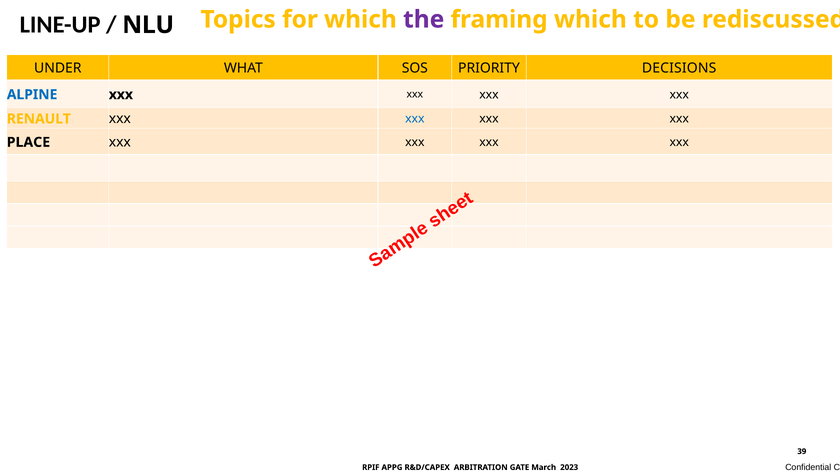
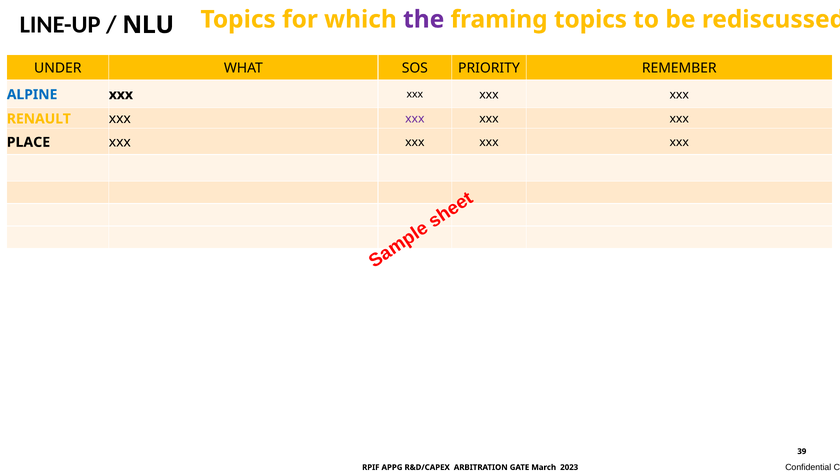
framing which: which -> topics (590, 19)
DECISIONS: DECISIONS -> REMEMBER (679, 68)
xxx colour: blue -> purple (415, 119)
